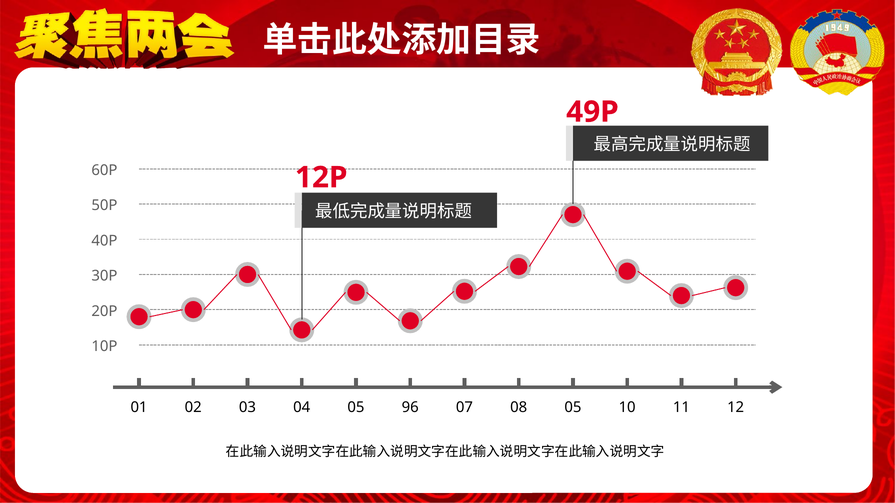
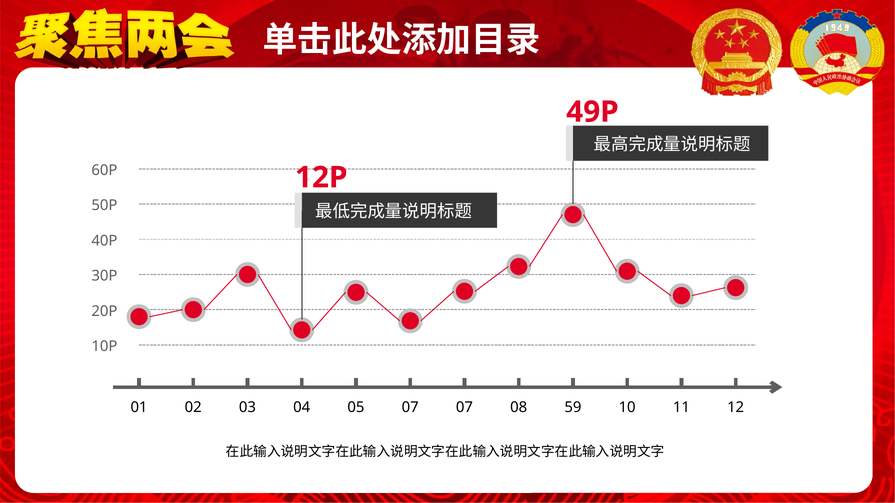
05 96: 96 -> 07 (410, 408)
08 05: 05 -> 59 (573, 408)
